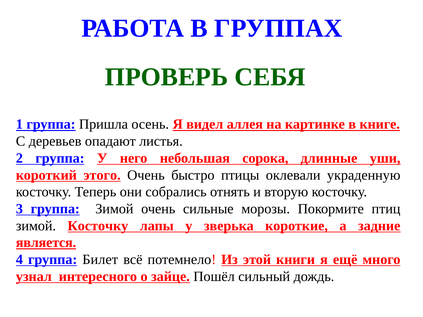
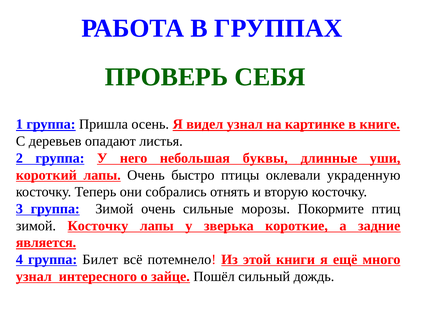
видел аллея: аллея -> узнал (245, 124)
сорока: сорока -> буквы (265, 158)
короткий этого: этого -> лапы (102, 175)
